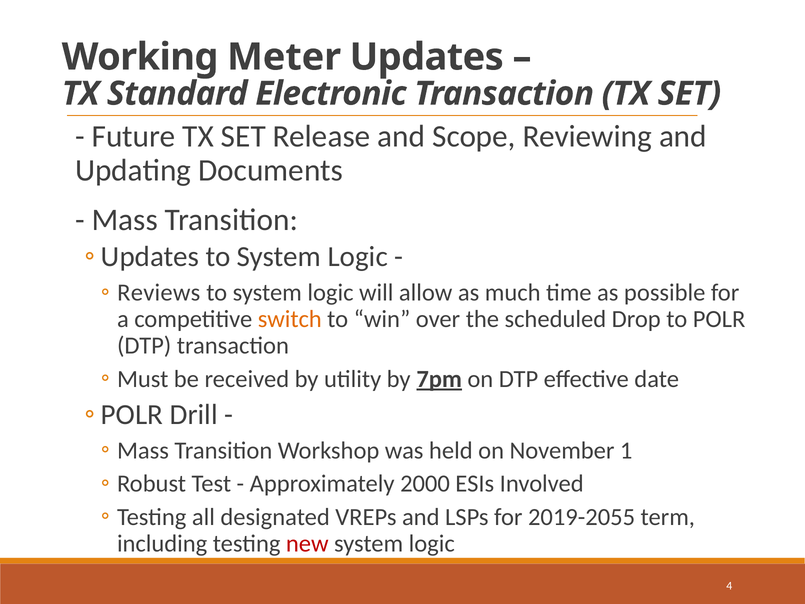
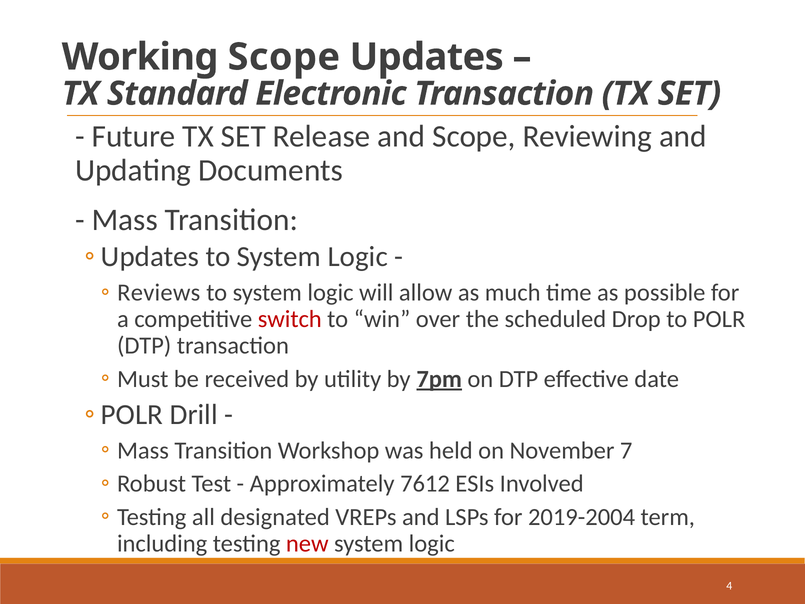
Working Meter: Meter -> Scope (284, 57)
switch colour: orange -> red (290, 319)
1: 1 -> 7 (626, 450)
2000: 2000 -> 7612 (425, 483)
2019-2055: 2019-2055 -> 2019-2004 (582, 517)
